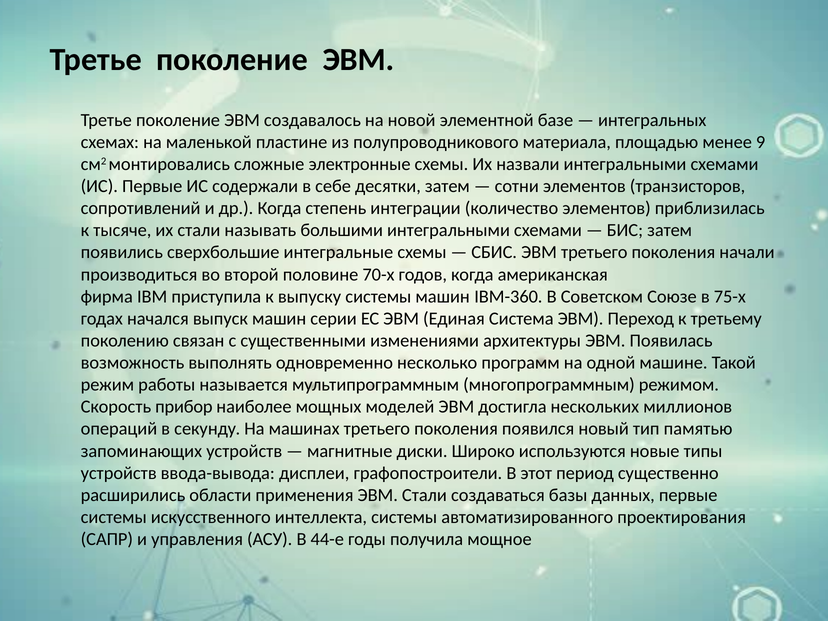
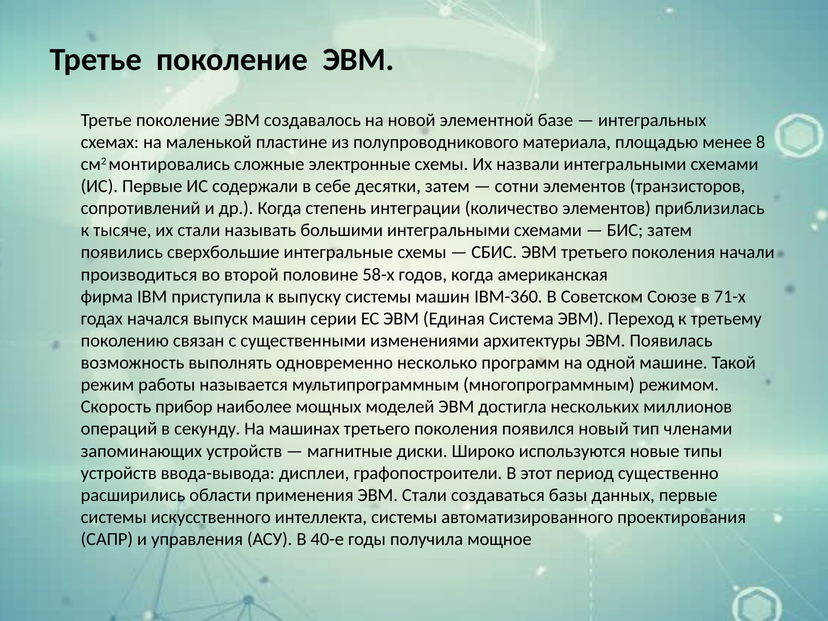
9: 9 -> 8 (761, 142)
70-х: 70-х -> 58-х (378, 274)
75-х: 75-х -> 71-х (730, 297)
памятью: памятью -> членами (698, 429)
44-е: 44-е -> 40-е (327, 539)
